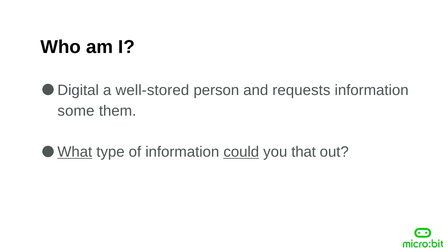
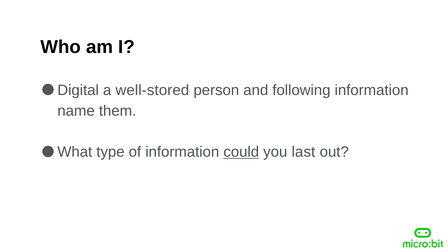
requests: requests -> following (301, 90)
some: some -> name (76, 111)
What underline: present -> none (75, 152)
that: that -> last (303, 152)
